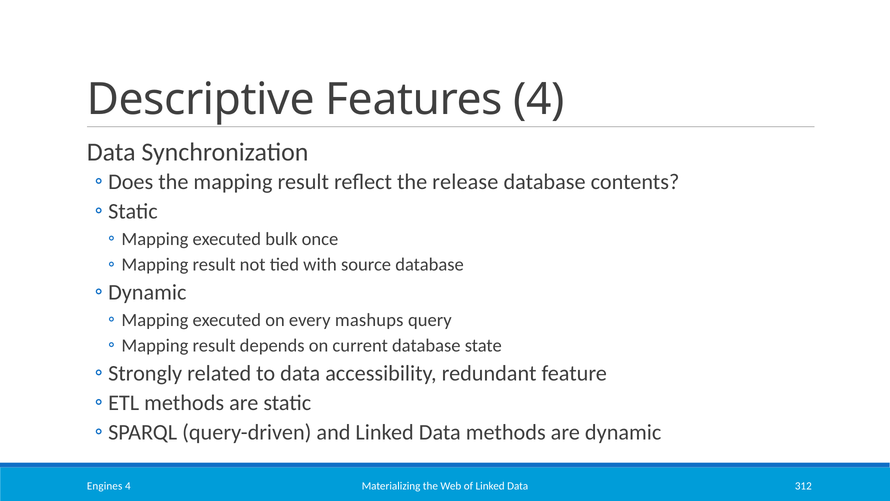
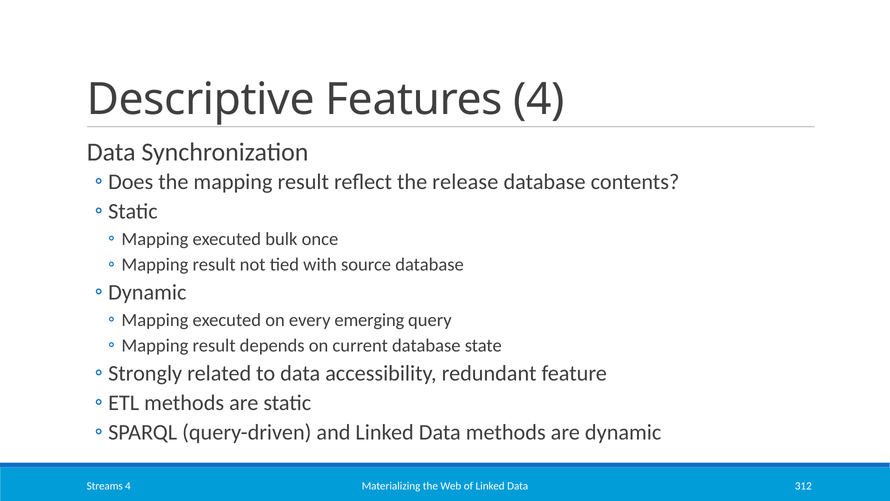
mashups: mashups -> emerging (369, 320)
Engines: Engines -> Streams (105, 486)
